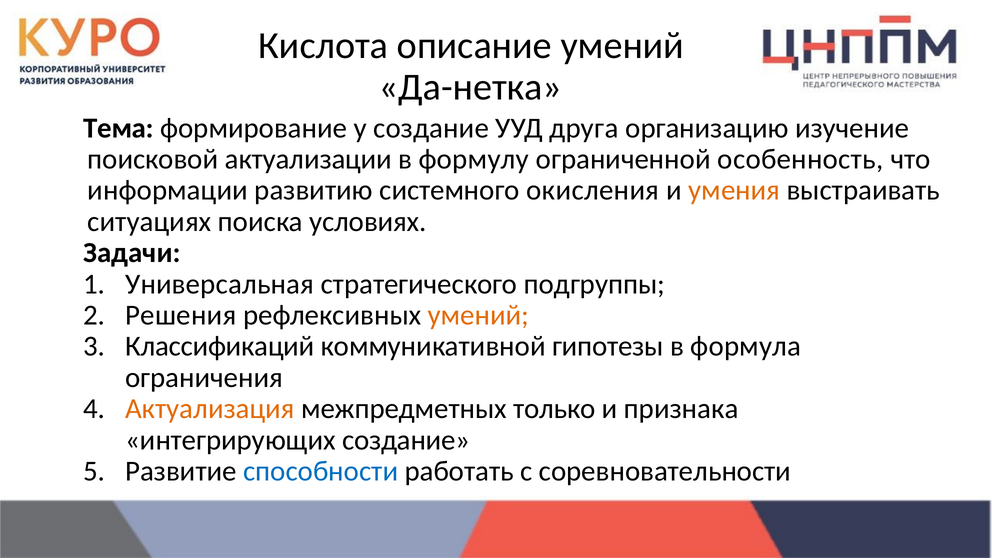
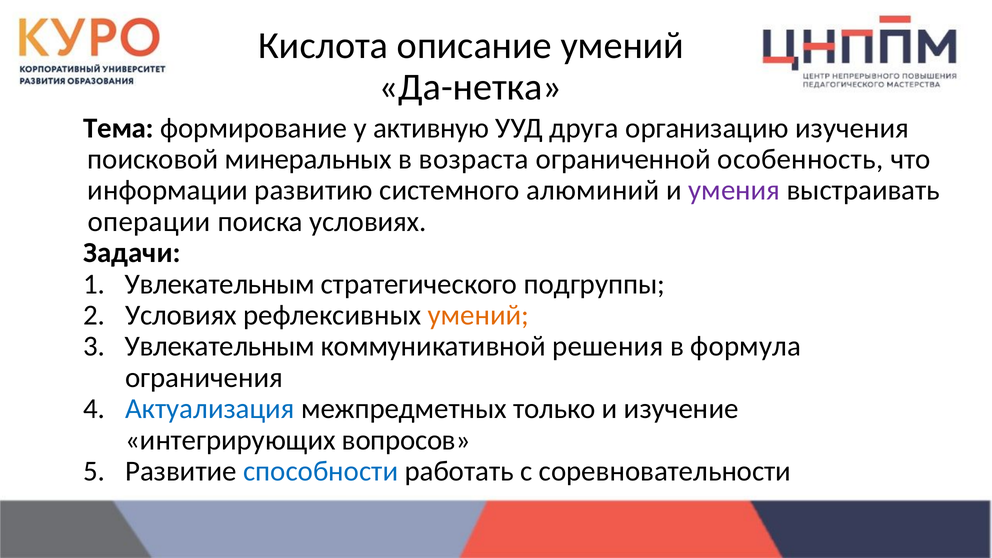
у создание: создание -> активную (431, 128)
изучение: изучение -> изучения (852, 128)
актуализации: актуализации -> минеральных (308, 159)
формулу: формулу -> возраста (474, 159)
окисления: окисления -> алюминий (593, 190)
умения colour: orange -> purple (734, 190)
ситуациях: ситуациях -> операции (149, 222)
Универсальная: Универсальная -> Увлекательным (220, 284)
Решения: Решения -> Условиях (181, 315)
Классификаций: Классификаций -> Увлекательным (220, 346)
гипотезы: гипотезы -> решения (608, 346)
Актуализация colour: orange -> blue (210, 409)
признака: признака -> изучение (681, 409)
интегрирующих создание: создание -> вопросов (406, 440)
